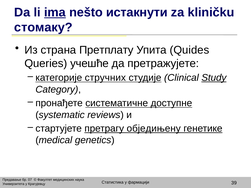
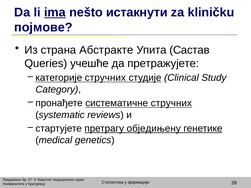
стомаку: стомаку -> појмове (43, 27)
Претплату: Претплату -> Абстракте (106, 50)
Quides: Quides -> Састав (189, 50)
Study underline: present -> none (214, 78)
систематичне доступне: доступне -> стручних (171, 103)
